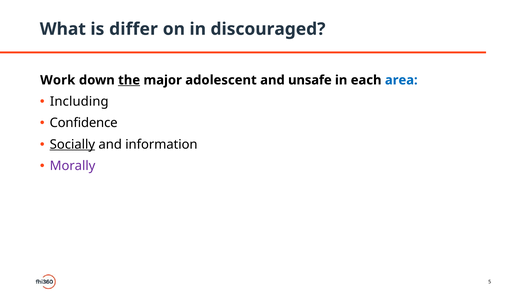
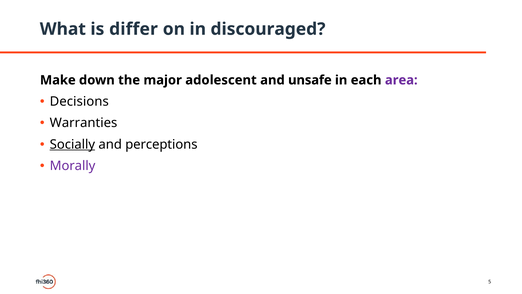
Work: Work -> Make (58, 80)
the underline: present -> none (129, 80)
area colour: blue -> purple (401, 80)
Including: Including -> Decisions (79, 101)
Confidence: Confidence -> Warranties (84, 123)
information: information -> perceptions (161, 144)
